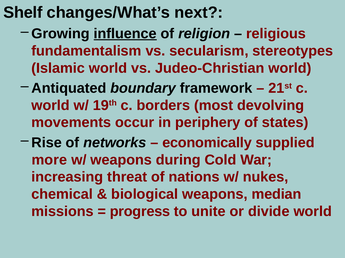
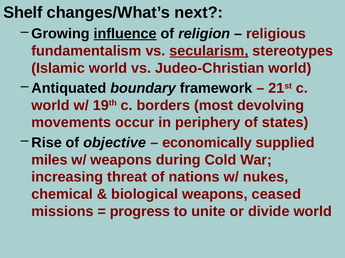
secularism underline: none -> present (209, 51)
networks: networks -> objective (115, 143)
more: more -> miles (49, 160)
median: median -> ceased (276, 195)
